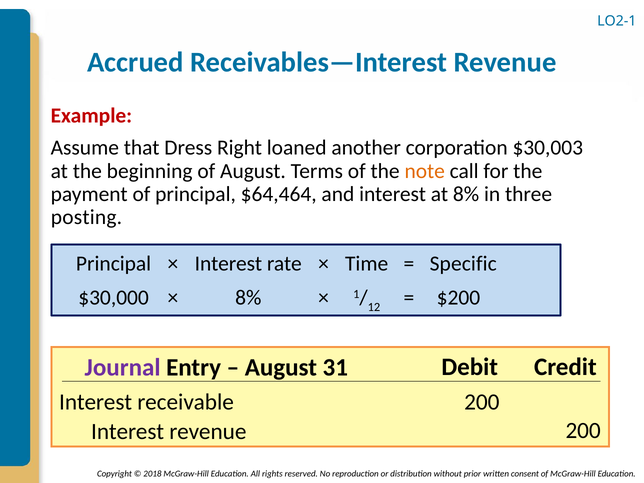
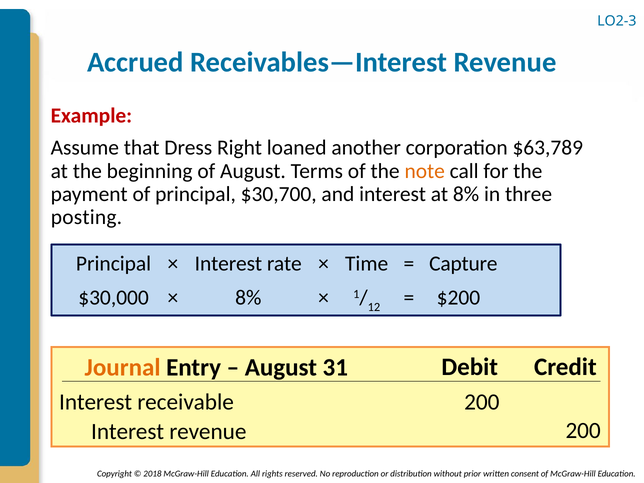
LO2-1: LO2-1 -> LO2-3 (617, 21)
$30,003: $30,003 -> $63,789 (548, 148)
$64,464: $64,464 -> $30,700 (279, 194)
Specific: Specific -> Capture (463, 264)
Journal colour: purple -> orange (123, 368)
